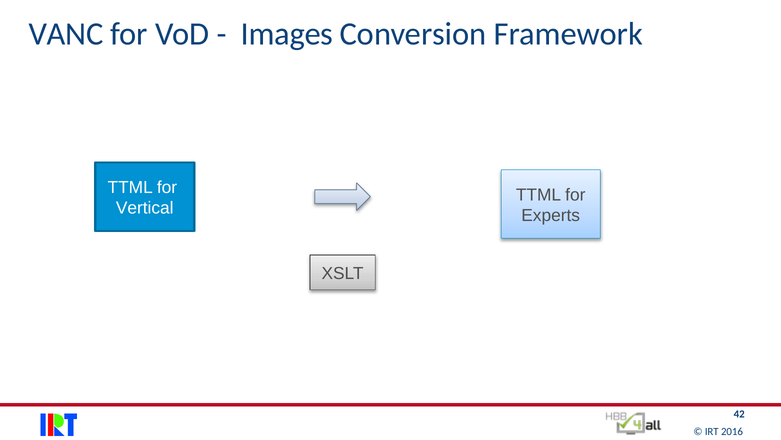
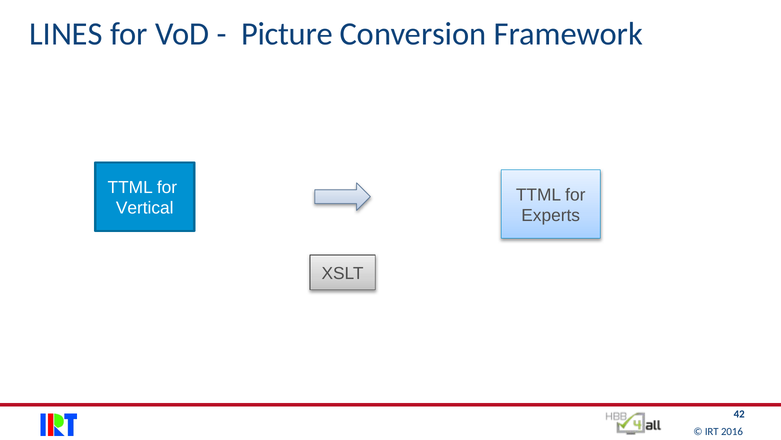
VANC: VANC -> LINES (66, 34)
Images: Images -> Picture (287, 34)
